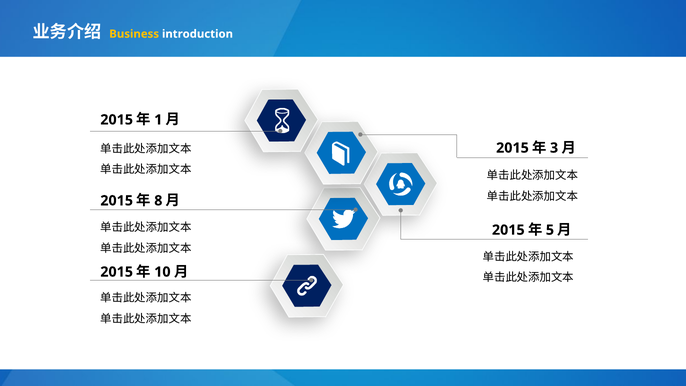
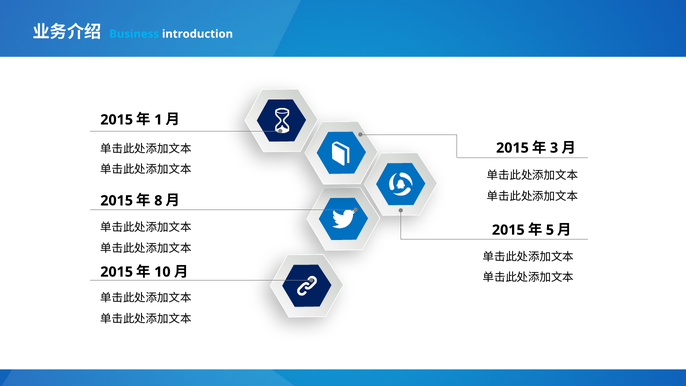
Business colour: yellow -> light blue (134, 34)
